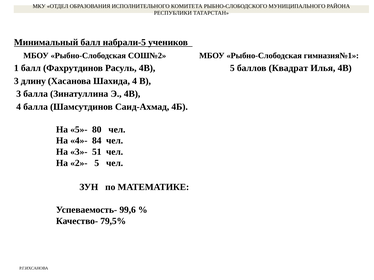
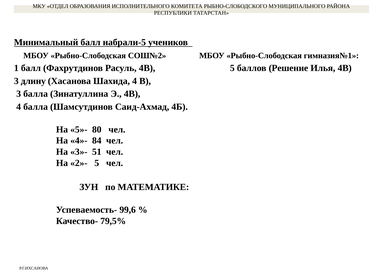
Квадрат: Квадрат -> Решение (288, 68)
